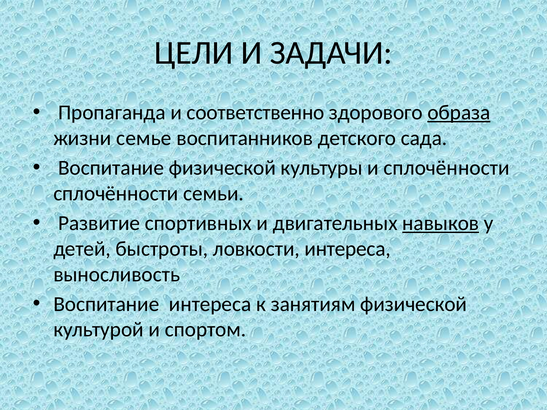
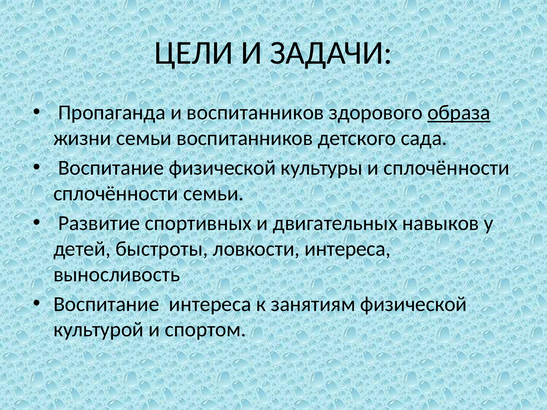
и соответственно: соответственно -> воспитанников (255, 113)
жизни семье: семье -> семьи (144, 138)
навыков underline: present -> none (441, 223)
